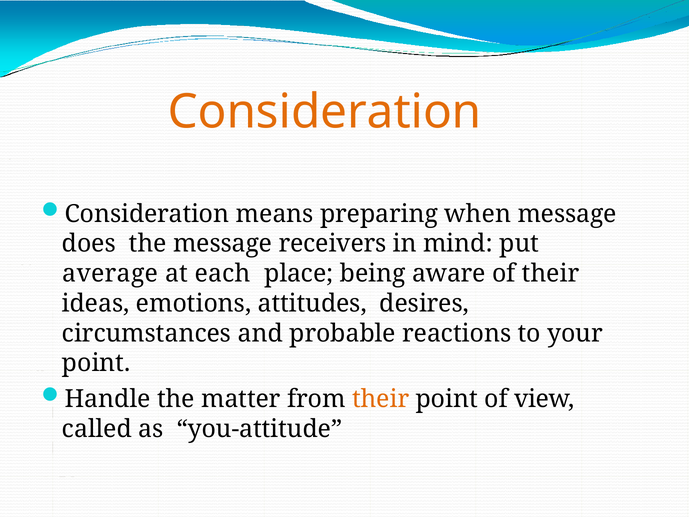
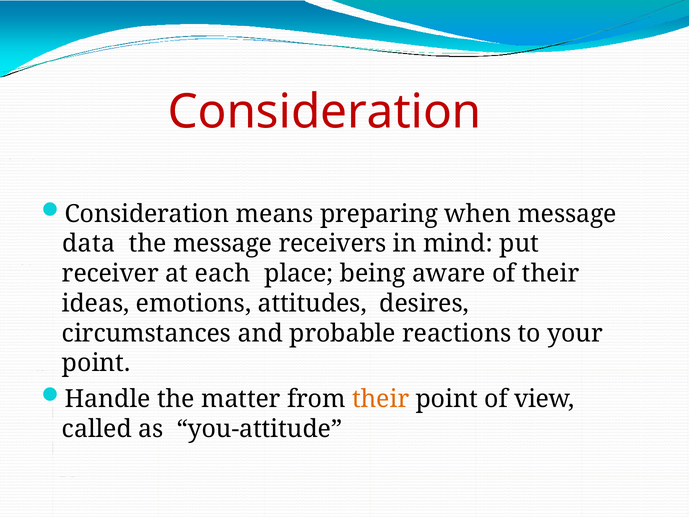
Consideration colour: orange -> red (324, 112)
does: does -> data (89, 244)
average: average -> receiver (110, 273)
